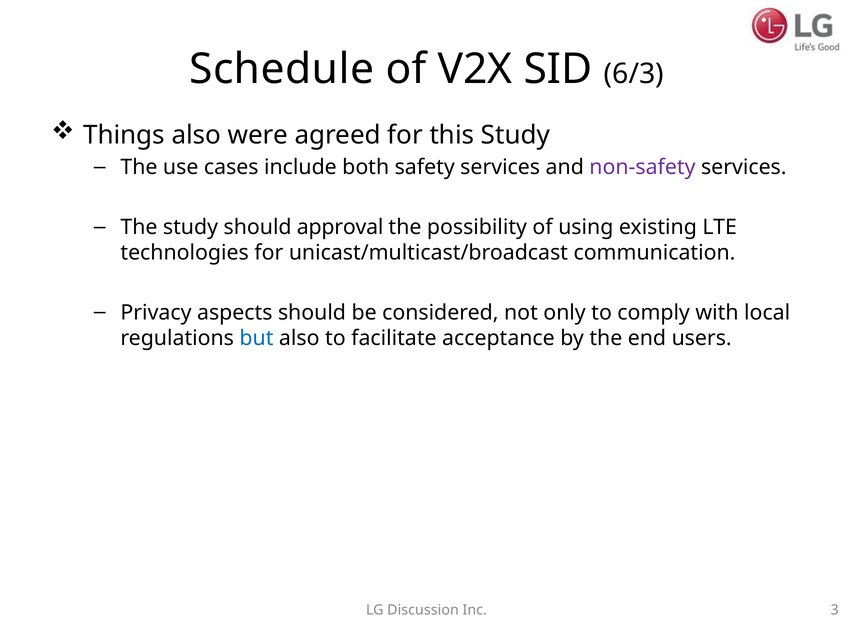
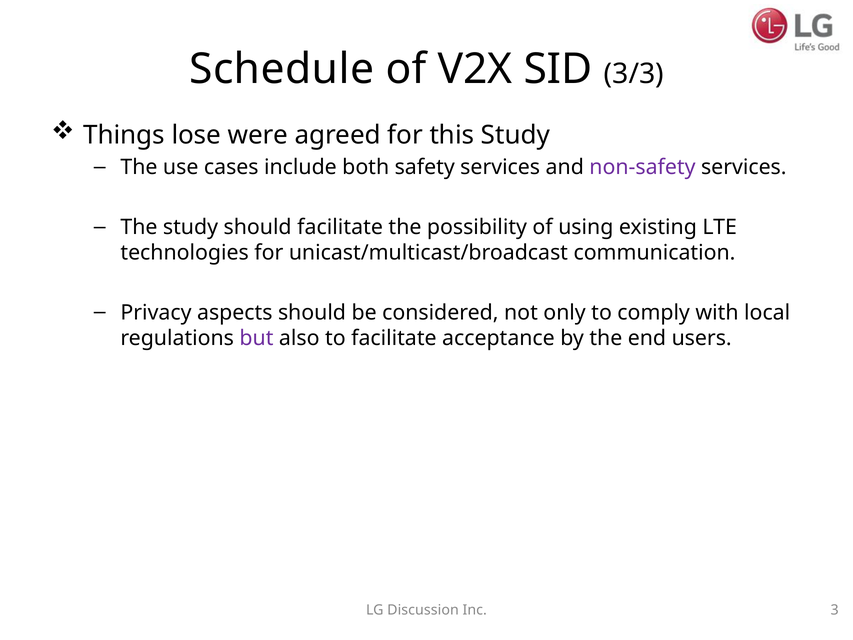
6/3: 6/3 -> 3/3 (634, 74)
Things also: also -> lose (196, 135)
should approval: approval -> facilitate (340, 227)
but colour: blue -> purple (256, 338)
